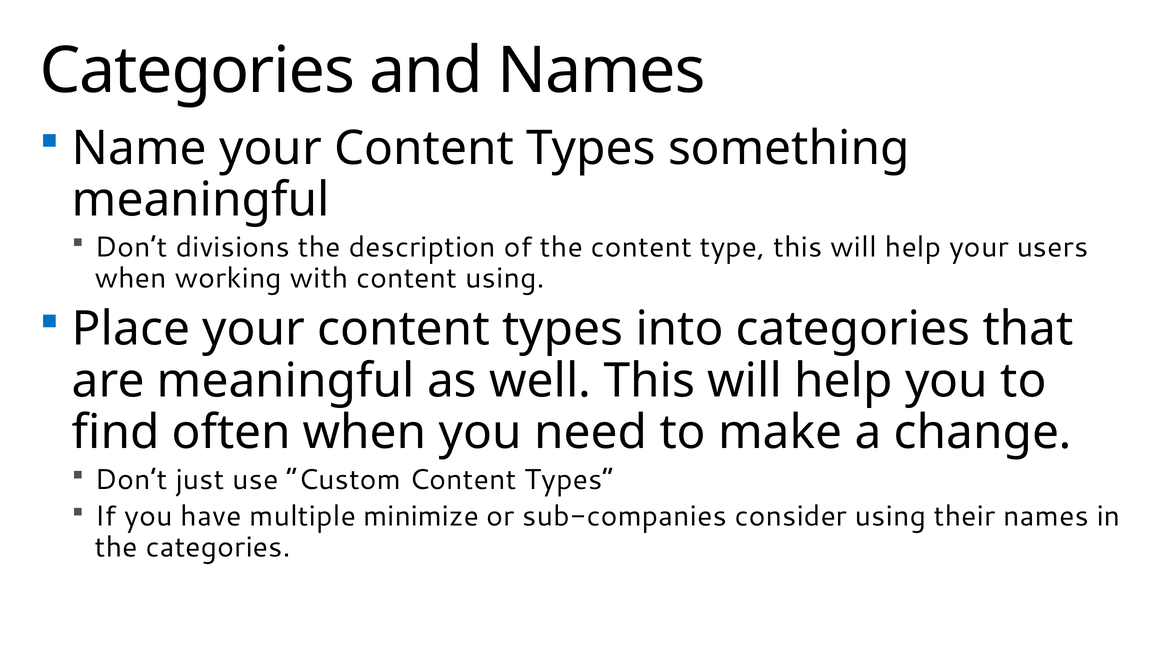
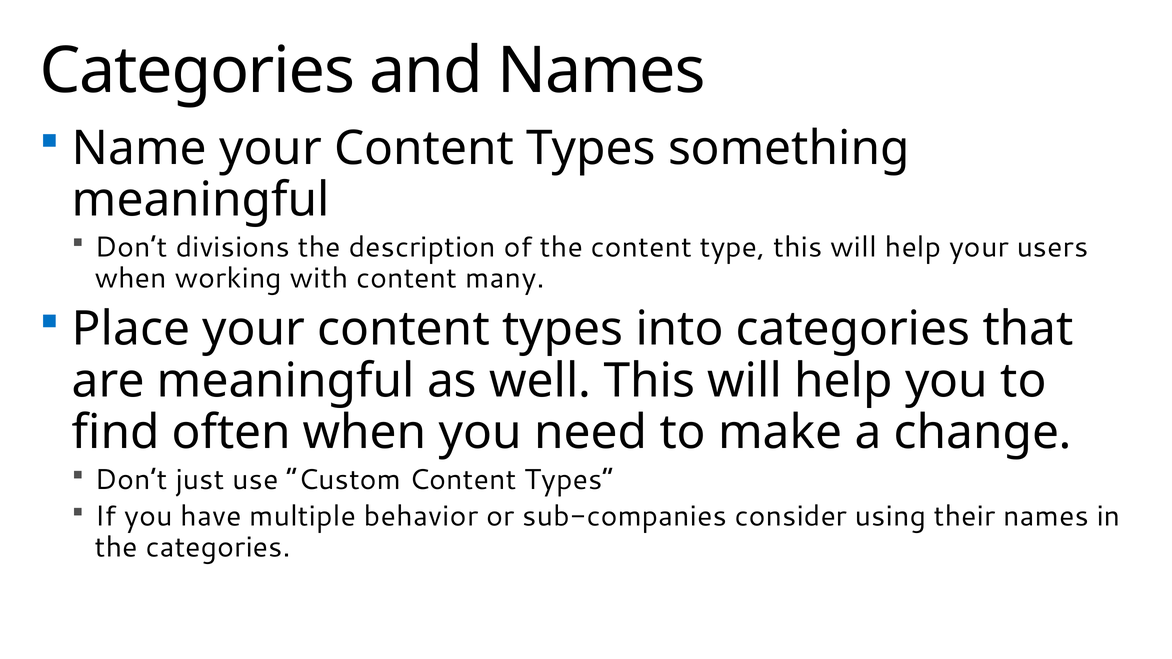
content using: using -> many (505, 278)
minimize: minimize -> behavior (421, 517)
